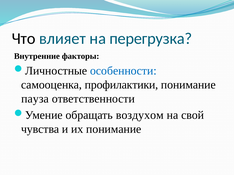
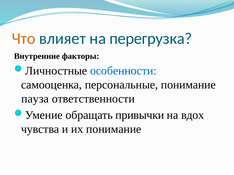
Что colour: black -> orange (24, 39)
профилактики: профилактики -> персональные (121, 85)
воздухом: воздухом -> привычки (140, 115)
свой: свой -> вдох (193, 115)
